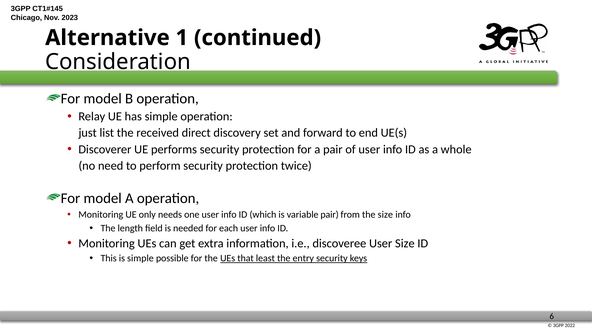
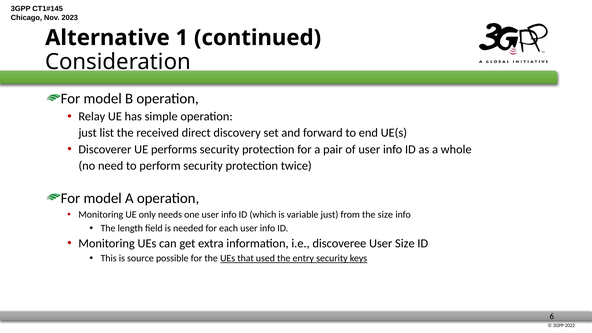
variable pair: pair -> just (330, 215)
is simple: simple -> source (140, 258)
least: least -> used (265, 258)
